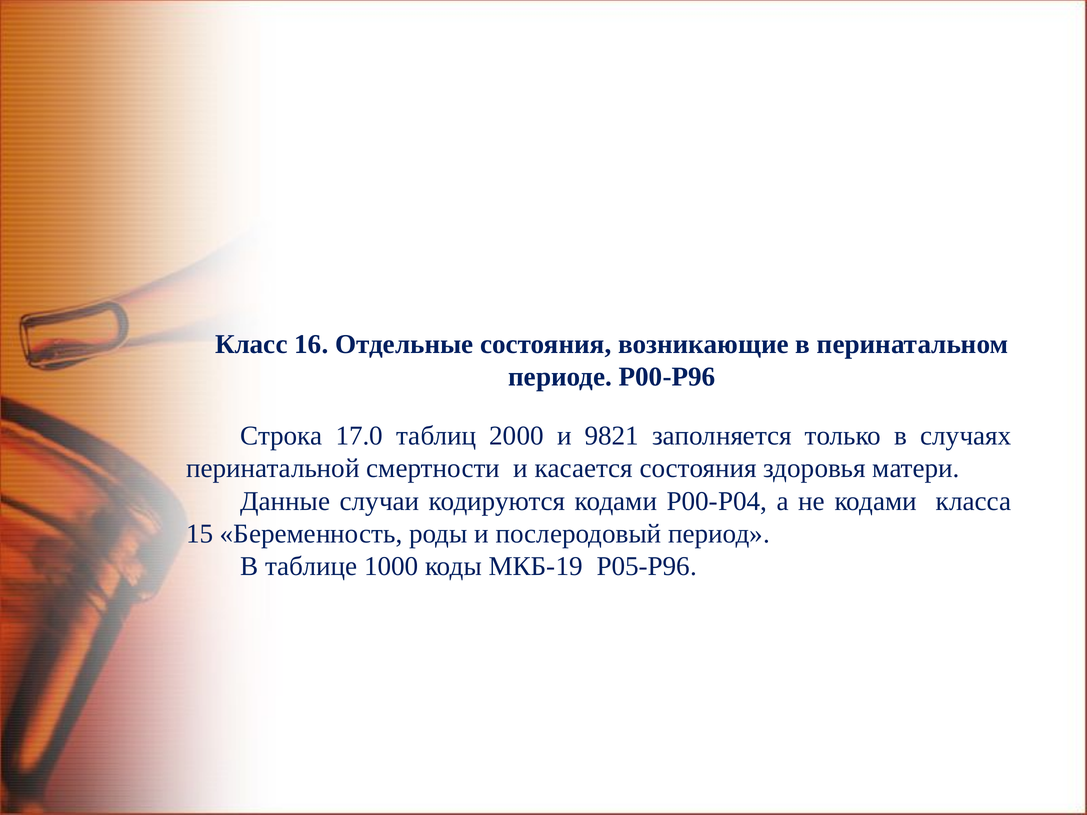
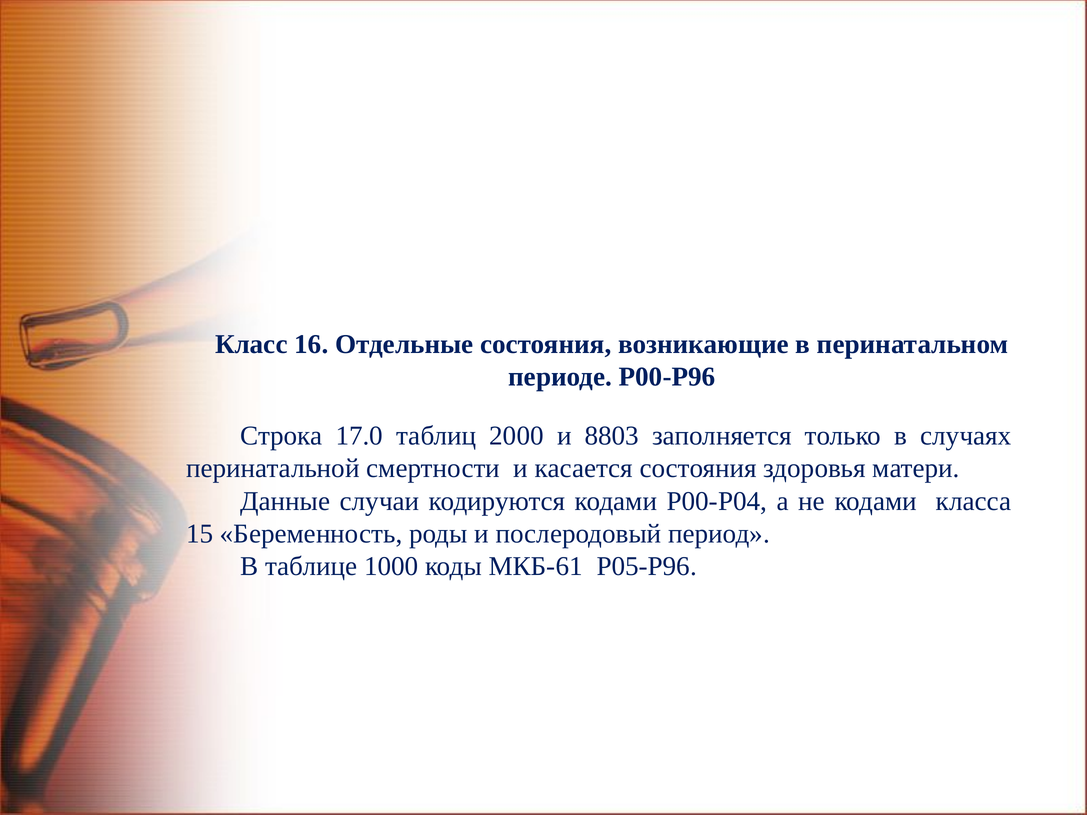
9821: 9821 -> 8803 (612, 436)
МКБ-19: МКБ-19 -> МКБ-61 (536, 566)
